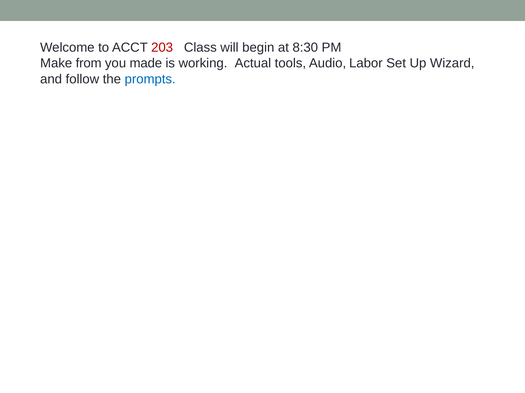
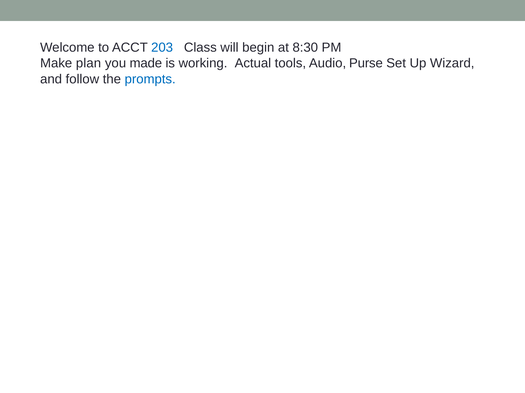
203 colour: red -> blue (162, 48)
from: from -> plan (89, 63)
Labor: Labor -> Purse (366, 63)
